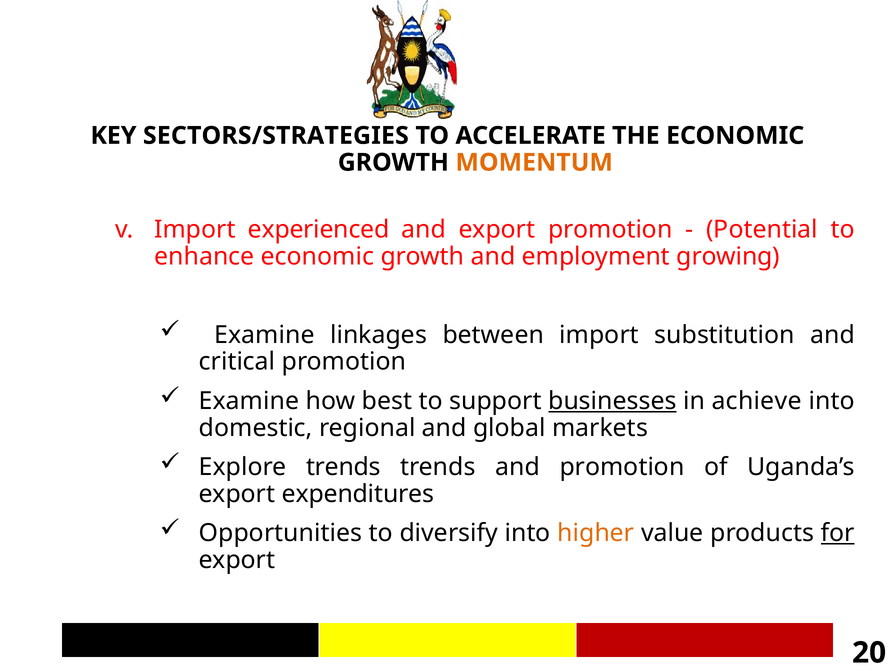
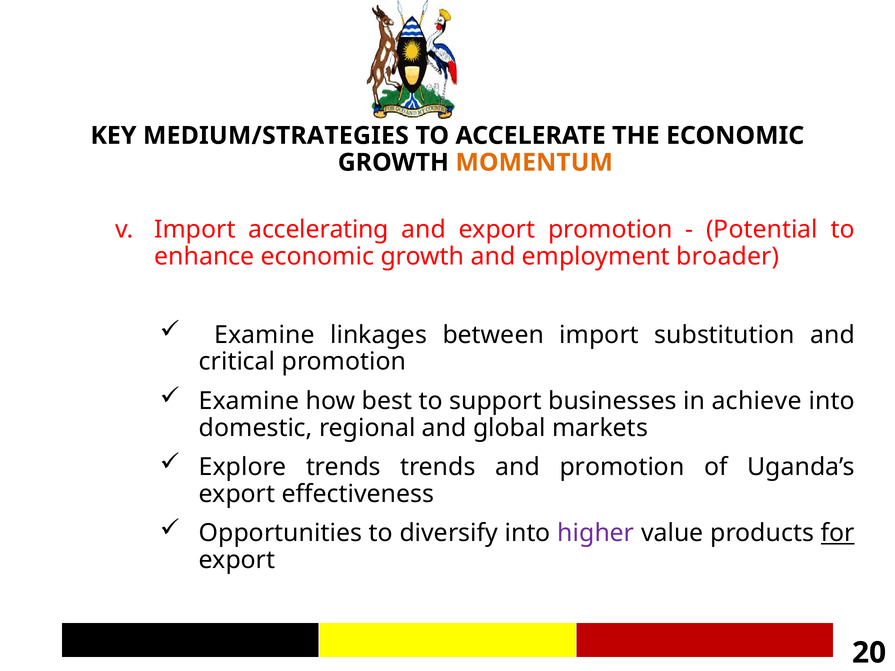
SECTORS/STRATEGIES: SECTORS/STRATEGIES -> MEDIUM/STRATEGIES (276, 136)
experienced: experienced -> accelerating (319, 230)
growing: growing -> broader (728, 256)
businesses underline: present -> none (612, 401)
expenditures: expenditures -> effectiveness (358, 494)
higher colour: orange -> purple (596, 533)
